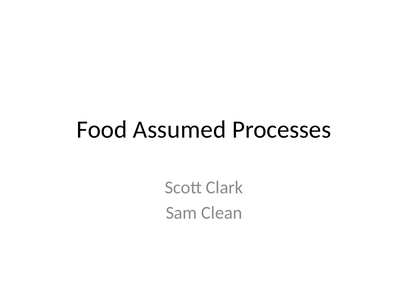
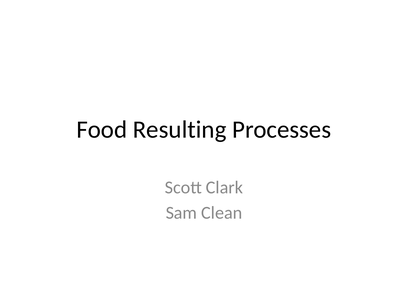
Assumed: Assumed -> Resulting (180, 130)
